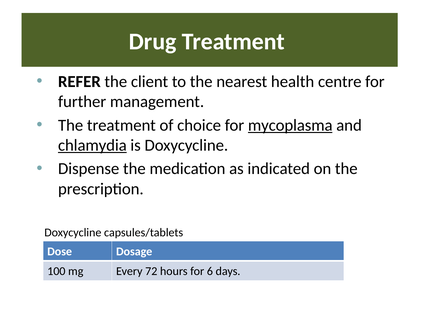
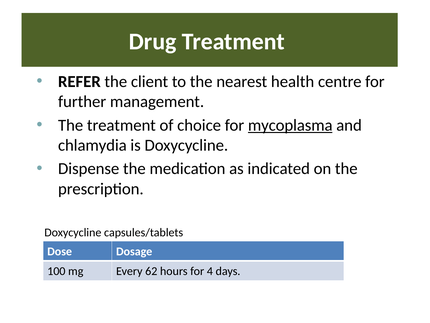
chlamydia underline: present -> none (92, 145)
72: 72 -> 62 (151, 271)
6: 6 -> 4 (210, 271)
